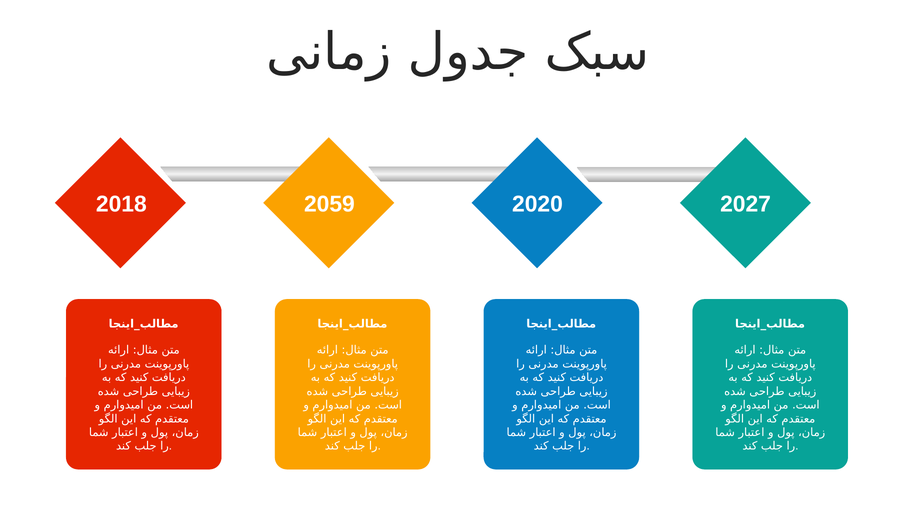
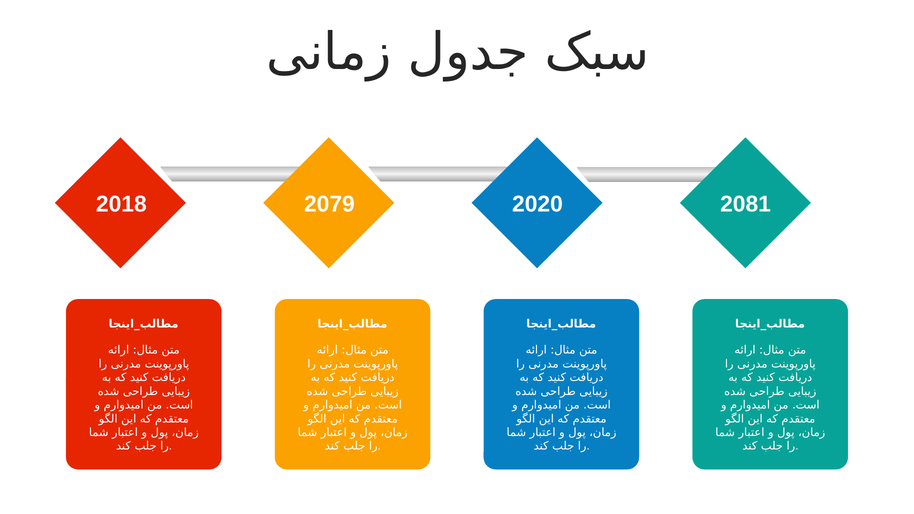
2059: 2059 -> 2079 (329, 204)
2027: 2027 -> 2081 (746, 204)
